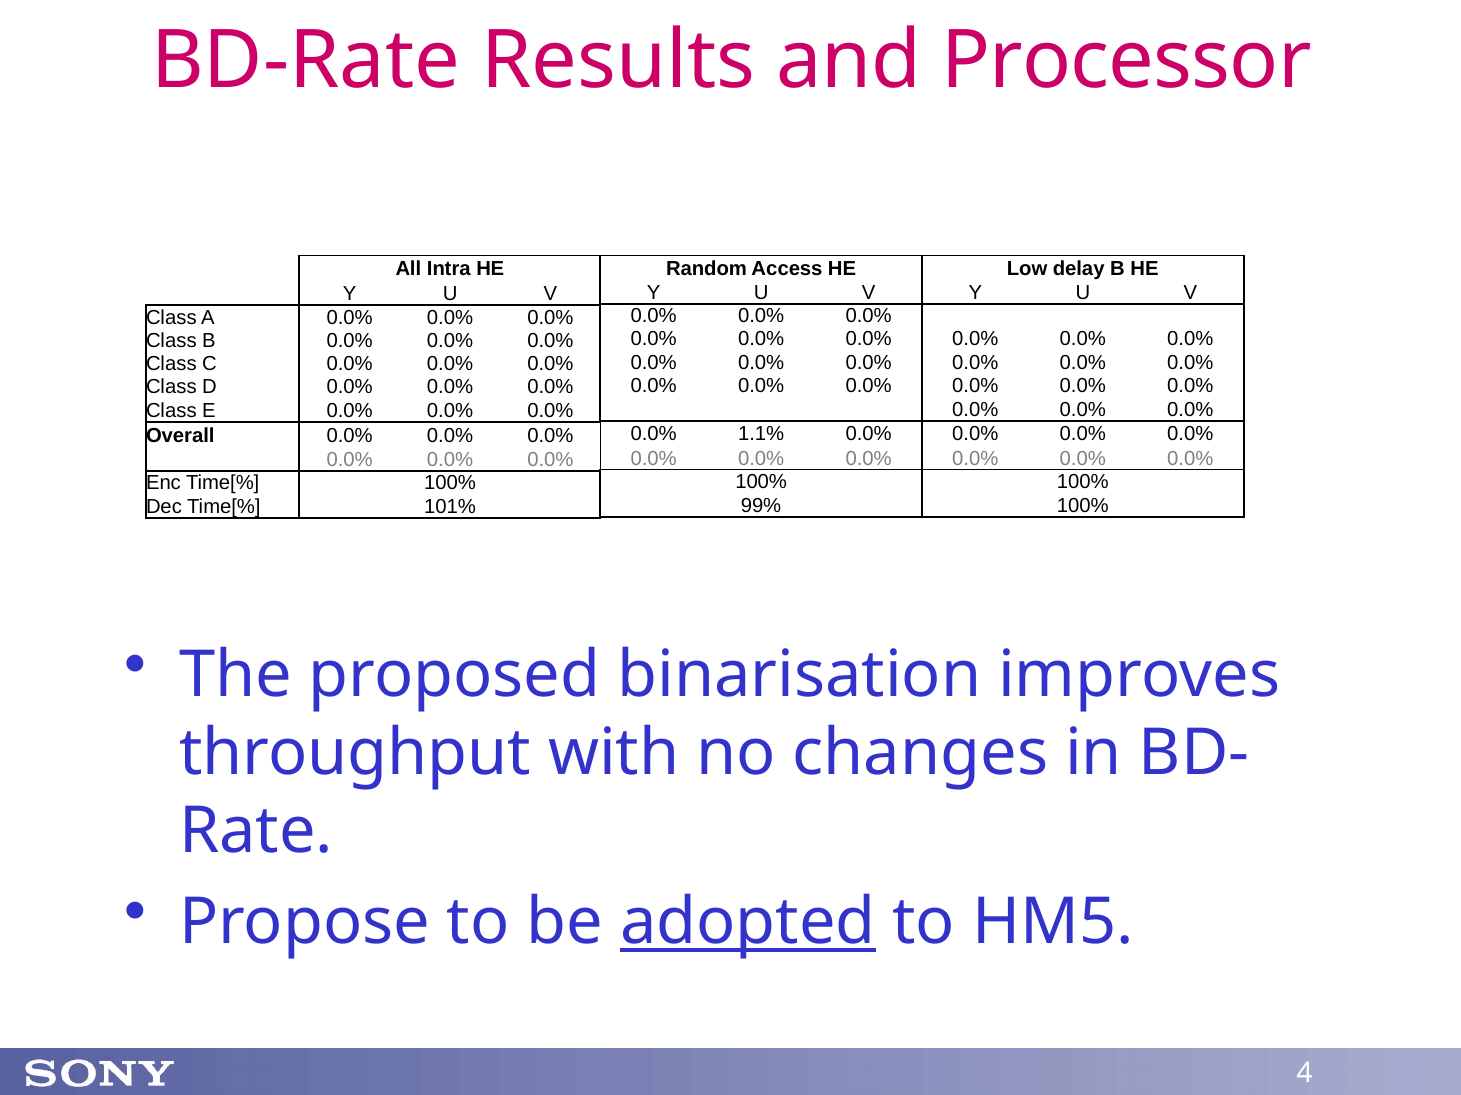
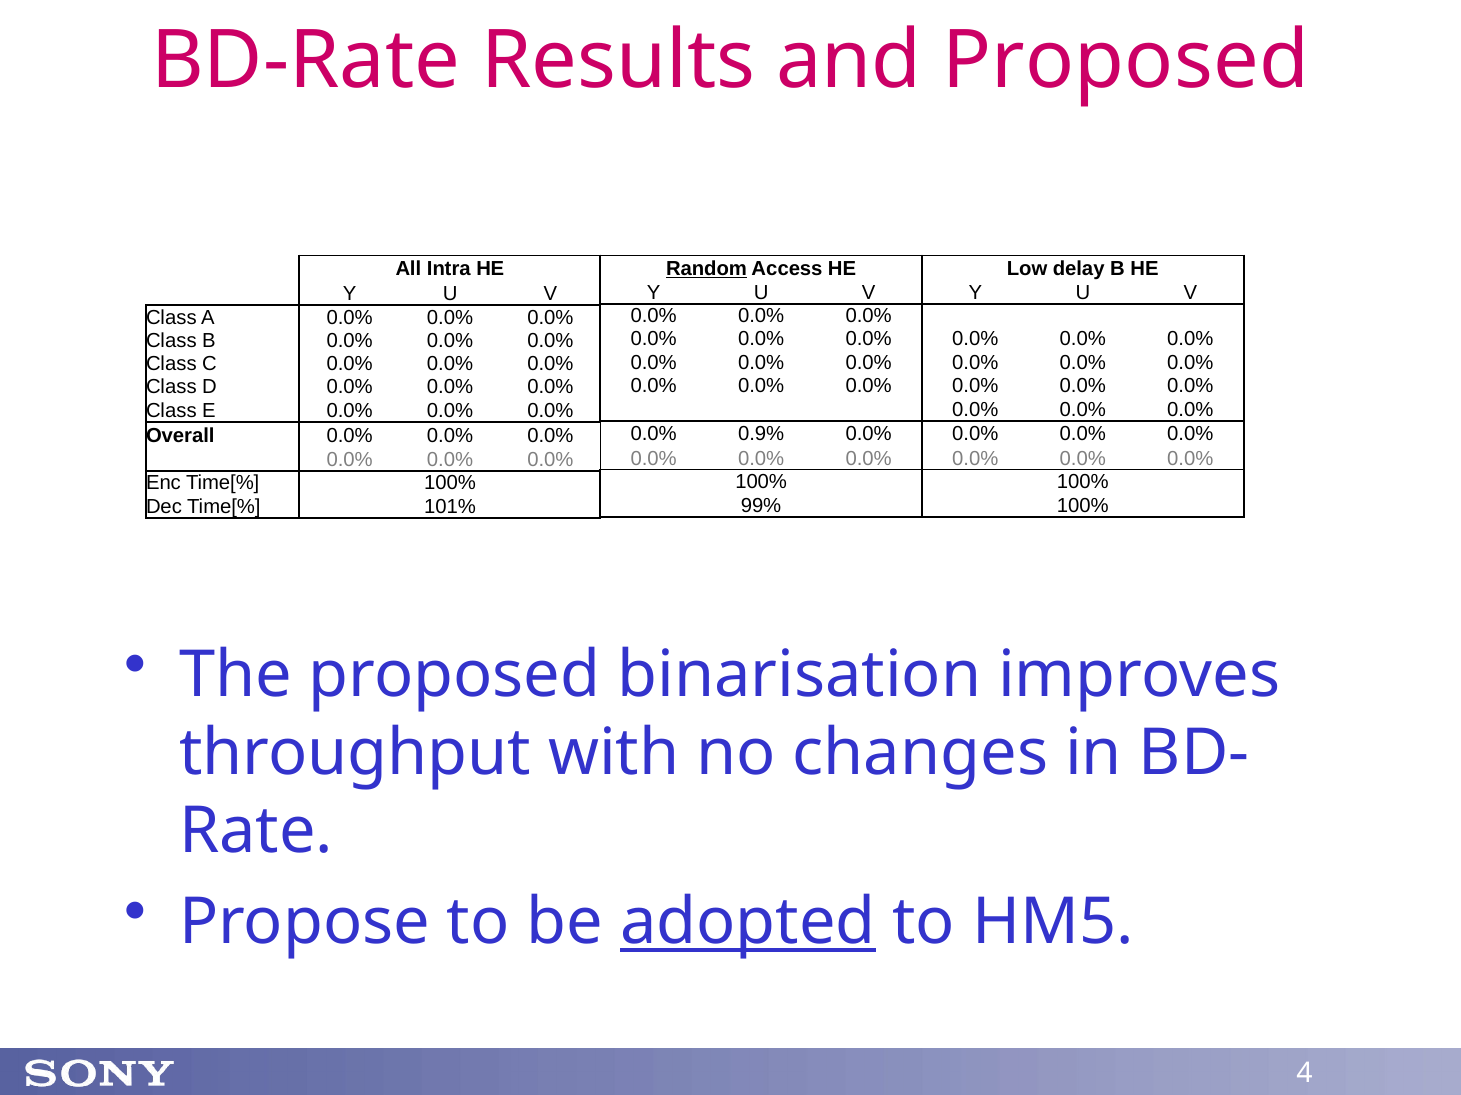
and Processor: Processor -> Proposed (1126, 60)
Random underline: none -> present (706, 269)
1.1%: 1.1% -> 0.9% (761, 434)
